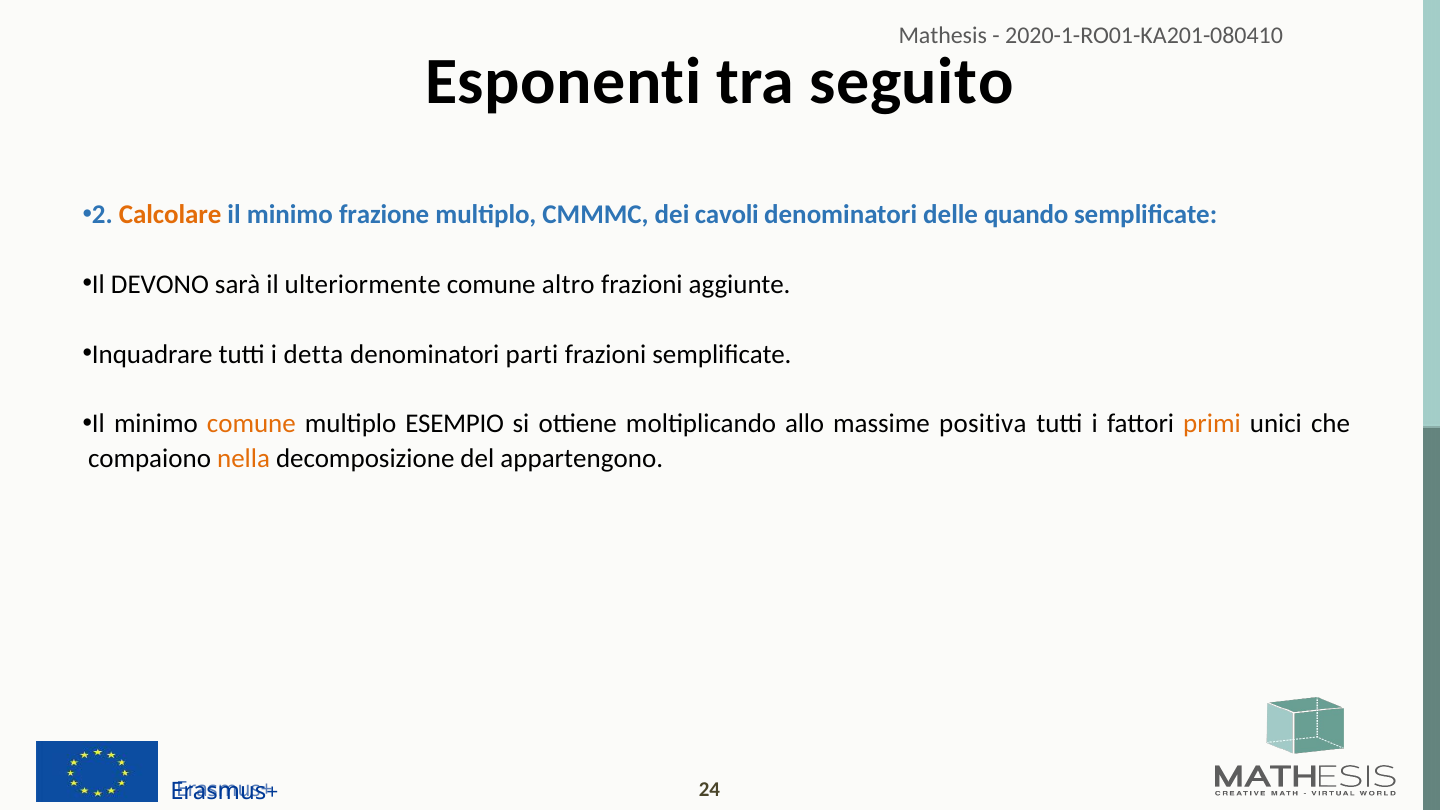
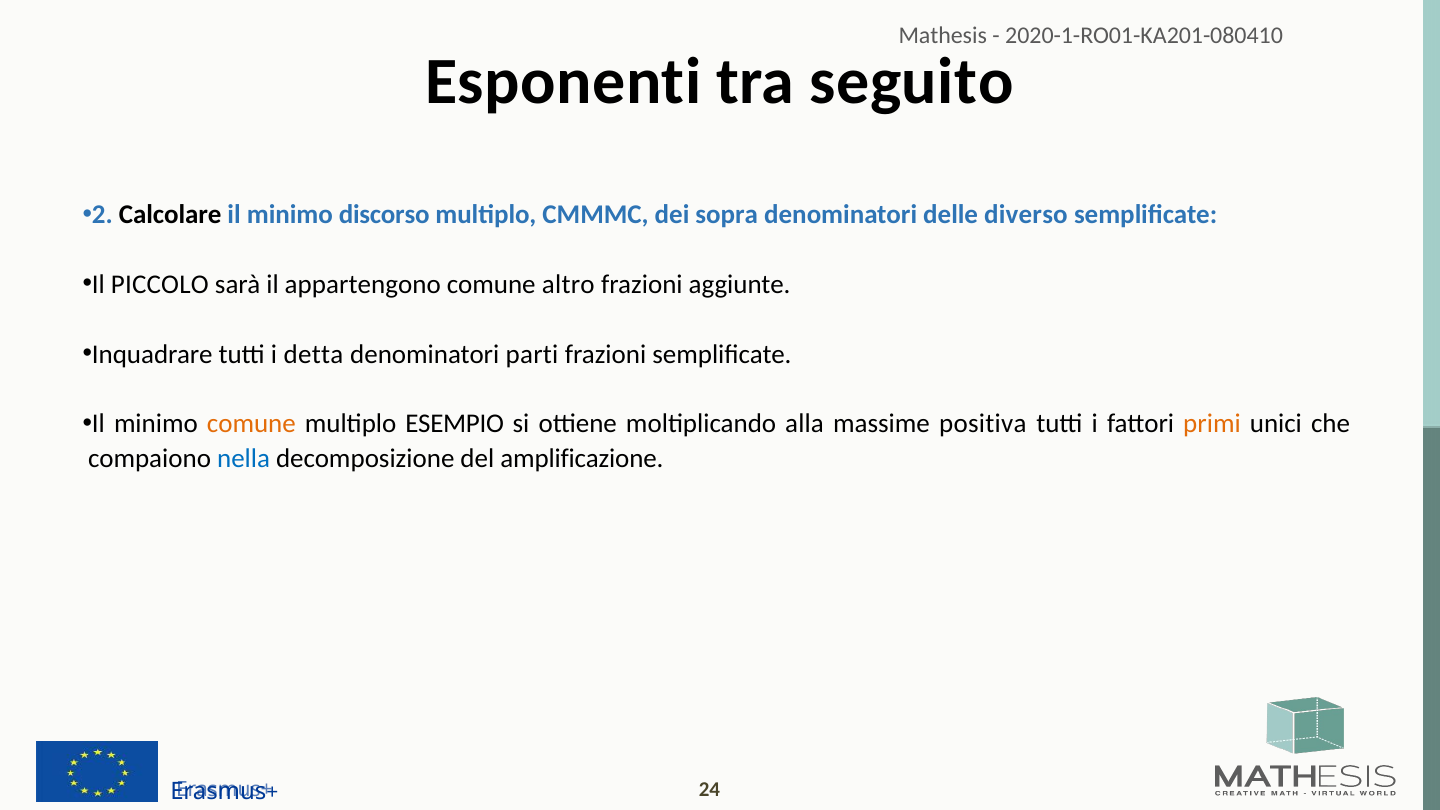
Calcolare colour: orange -> black (170, 215)
frazione: frazione -> discorso (384, 215)
cavoli: cavoli -> sopra (727, 215)
quando: quando -> diverso (1026, 215)
DEVONO: DEVONO -> PICCOLO (160, 284)
ulteriormente: ulteriormente -> appartengono (363, 284)
allo: allo -> alla (805, 424)
nella colour: orange -> blue (244, 459)
appartengono: appartengono -> amplificazione (582, 459)
